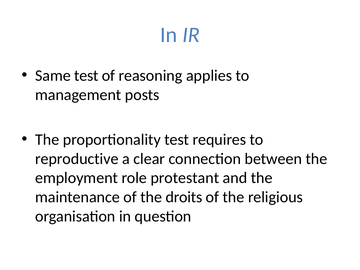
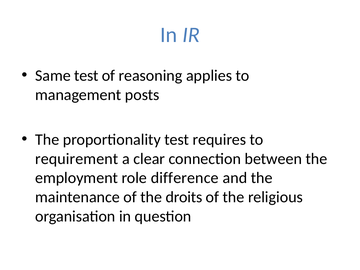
reproductive: reproductive -> requirement (77, 159)
protestant: protestant -> difference (185, 178)
